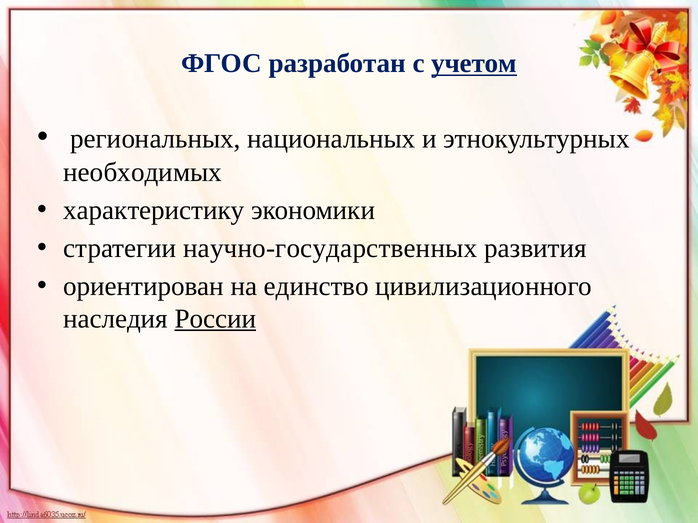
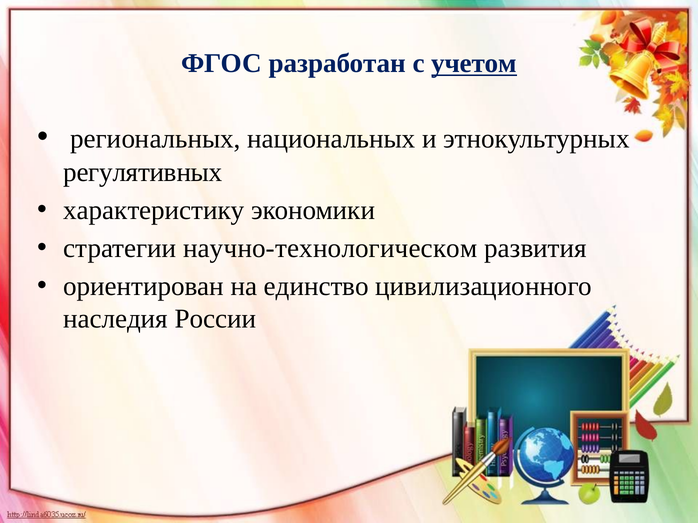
необходимых: необходимых -> регулятивных (143, 172)
научно-государственных: научно-государственных -> научно-технологическом (330, 248)
России underline: present -> none (215, 319)
